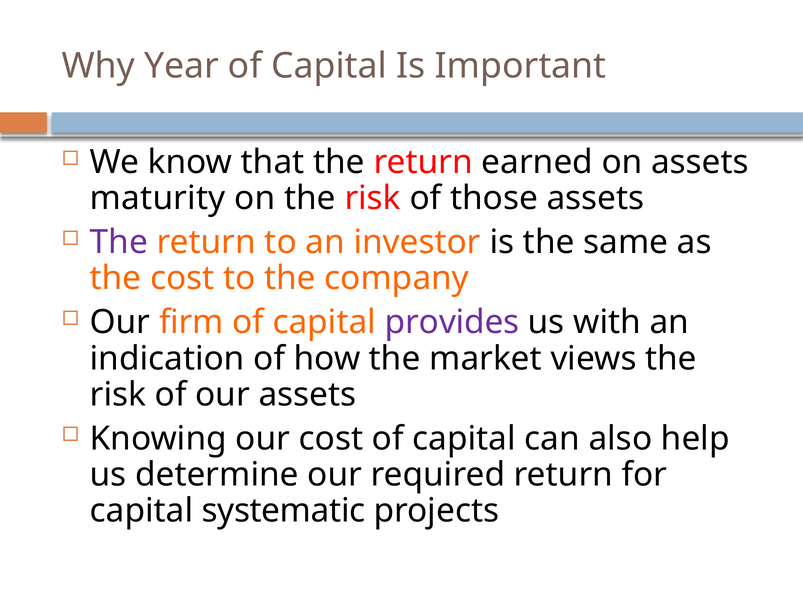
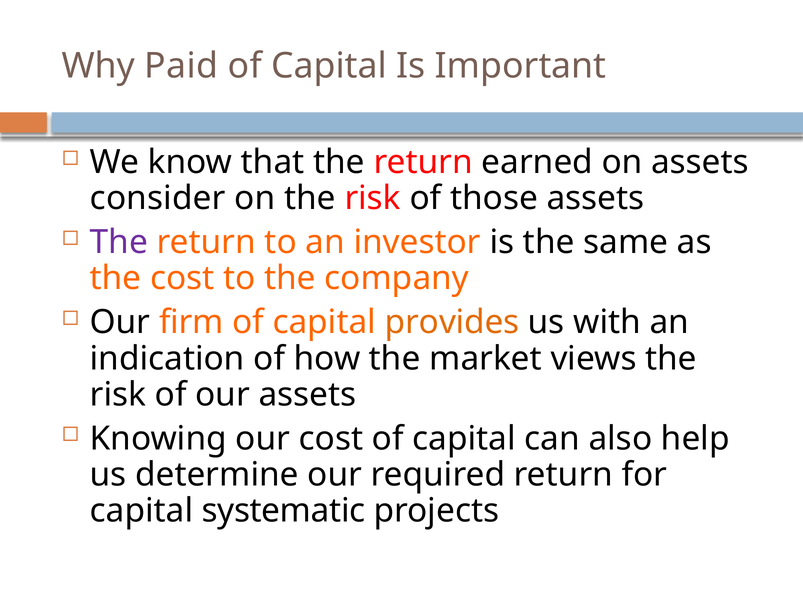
Year: Year -> Paid (181, 66)
maturity: maturity -> consider (158, 198)
provides colour: purple -> orange (452, 322)
